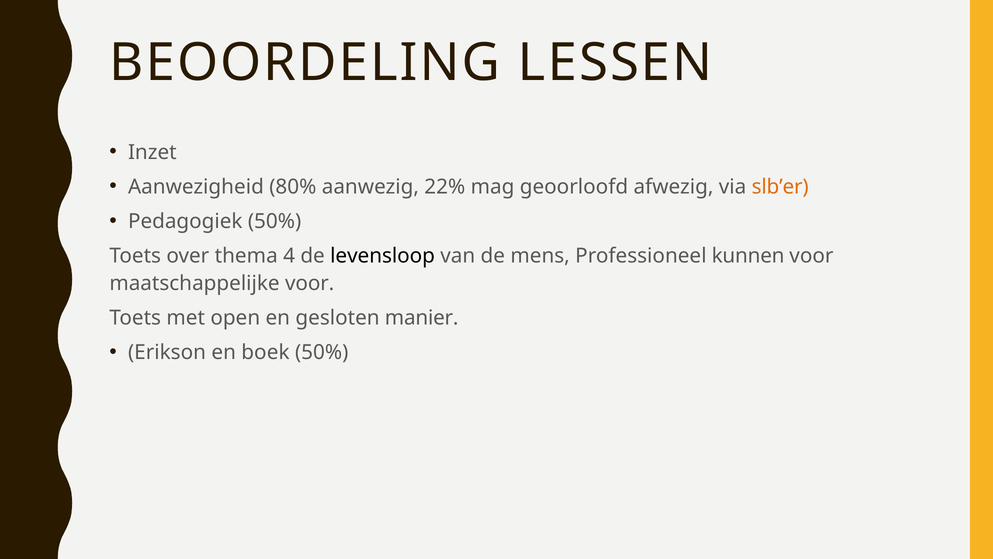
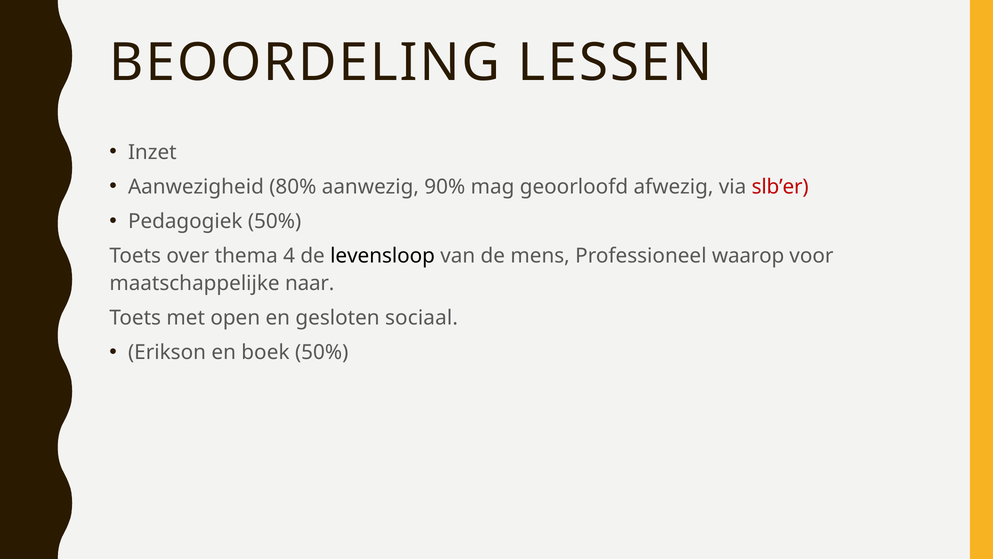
22%: 22% -> 90% (445, 187)
slb’er colour: orange -> red (780, 187)
kunnen: kunnen -> waarop (748, 256)
maatschappelijke voor: voor -> naar (310, 283)
manier: manier -> sociaal (421, 318)
